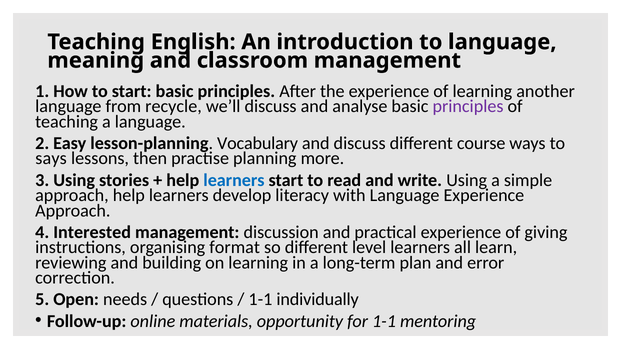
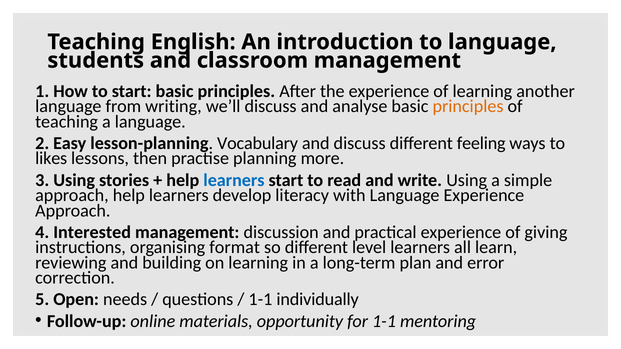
meaning: meaning -> students (96, 60)
recycle: recycle -> writing (173, 106)
principles colour: purple -> orange (468, 106)
course: course -> feeling (481, 143)
says: says -> likes (51, 159)
